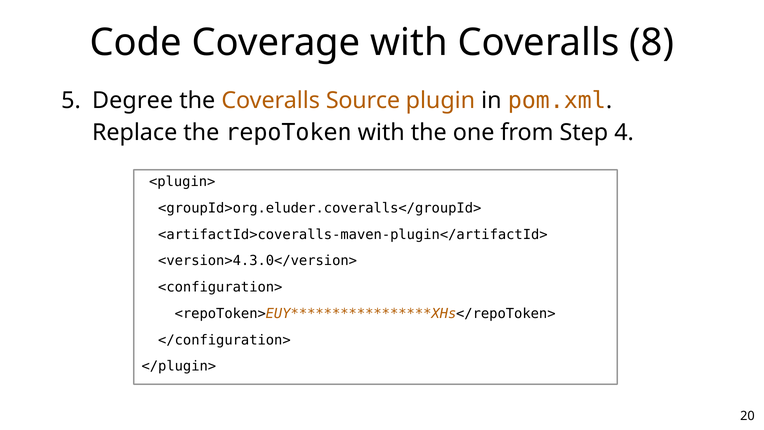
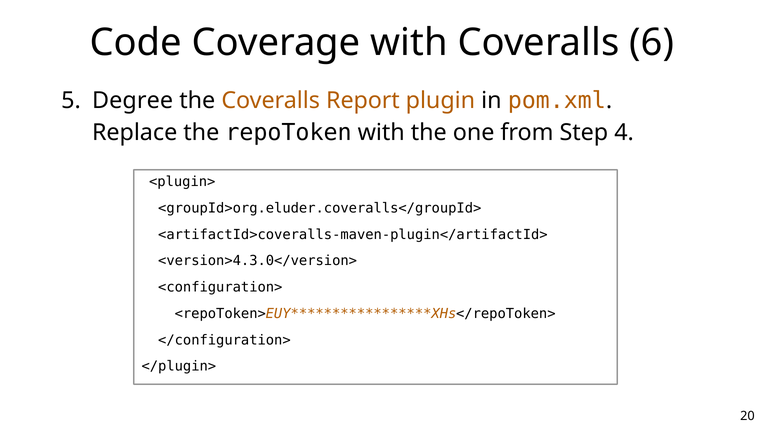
8: 8 -> 6 (652, 43)
Source: Source -> Report (363, 100)
